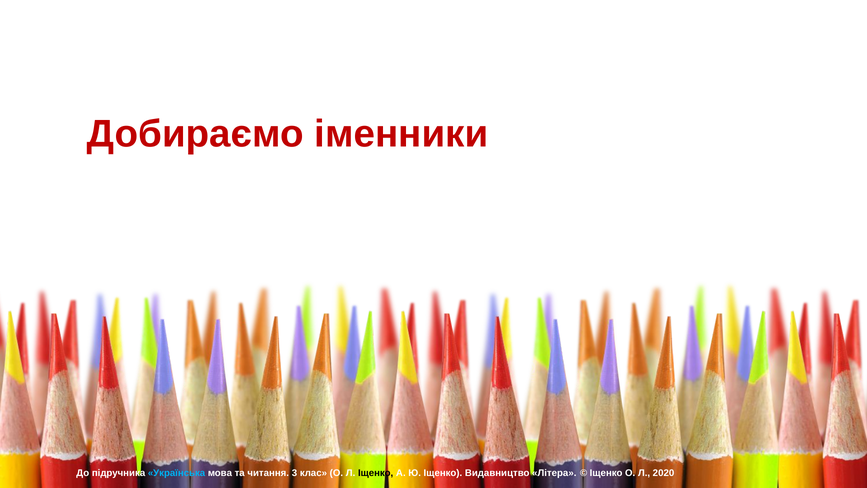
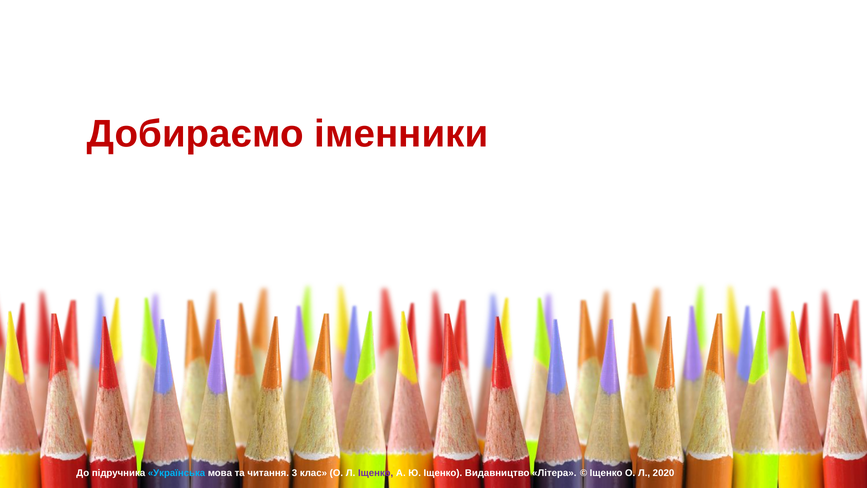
Іщенко colour: black -> purple (376, 473)
